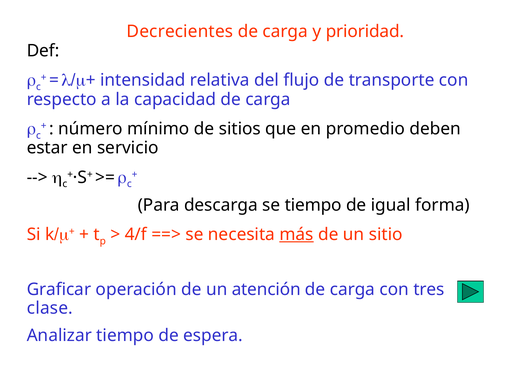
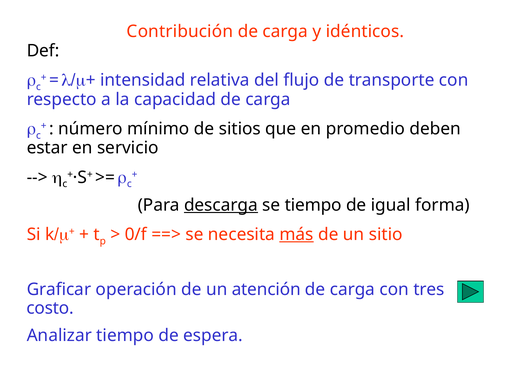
Decrecientes: Decrecientes -> Contribución (180, 31)
prioridad: prioridad -> idénticos (365, 31)
descarga underline: none -> present (221, 205)
4/f: 4/f -> 0/f (136, 234)
clase: clase -> costo (50, 308)
